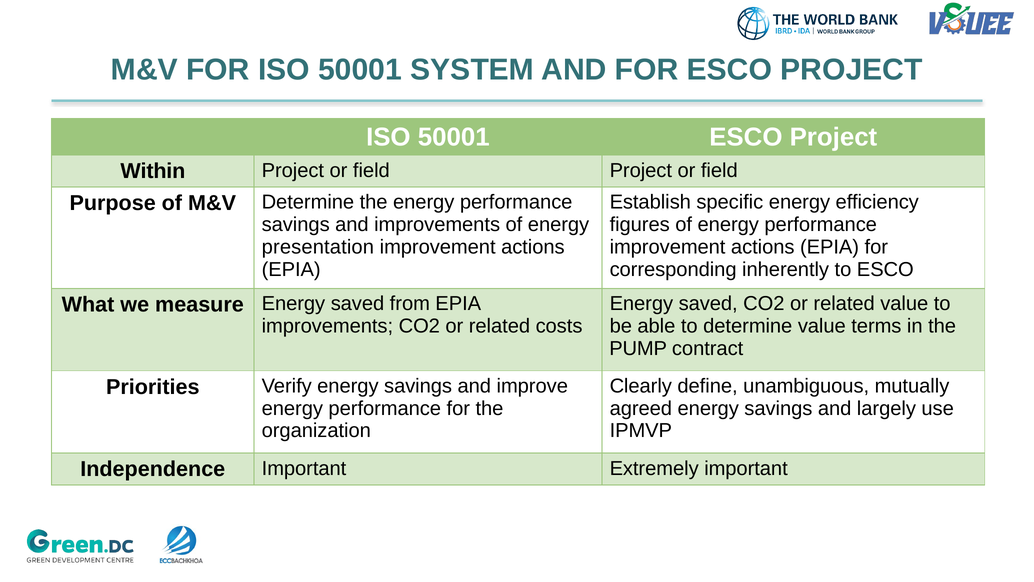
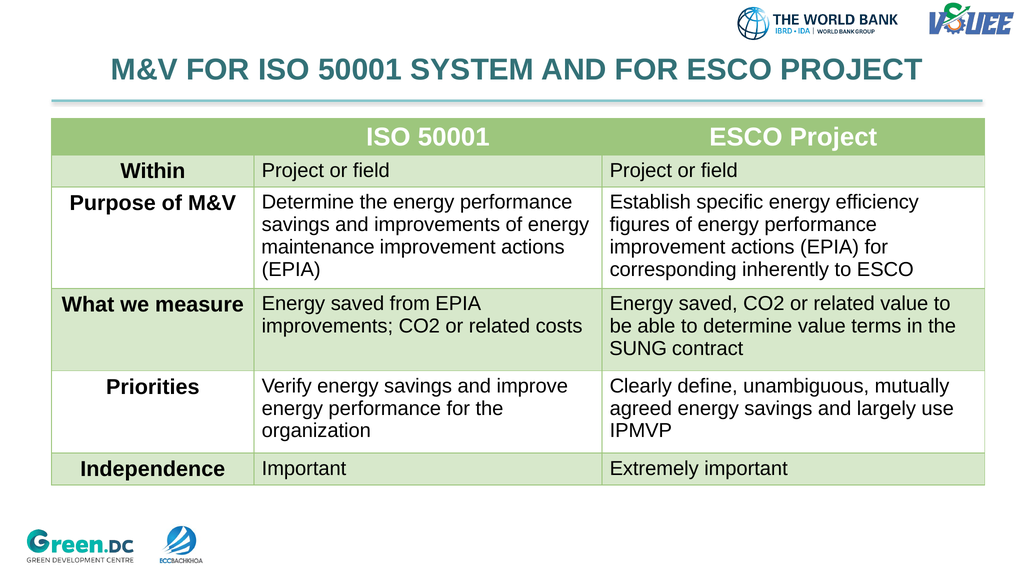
presentation: presentation -> maintenance (318, 247)
PUMP: PUMP -> SUNG (638, 348)
